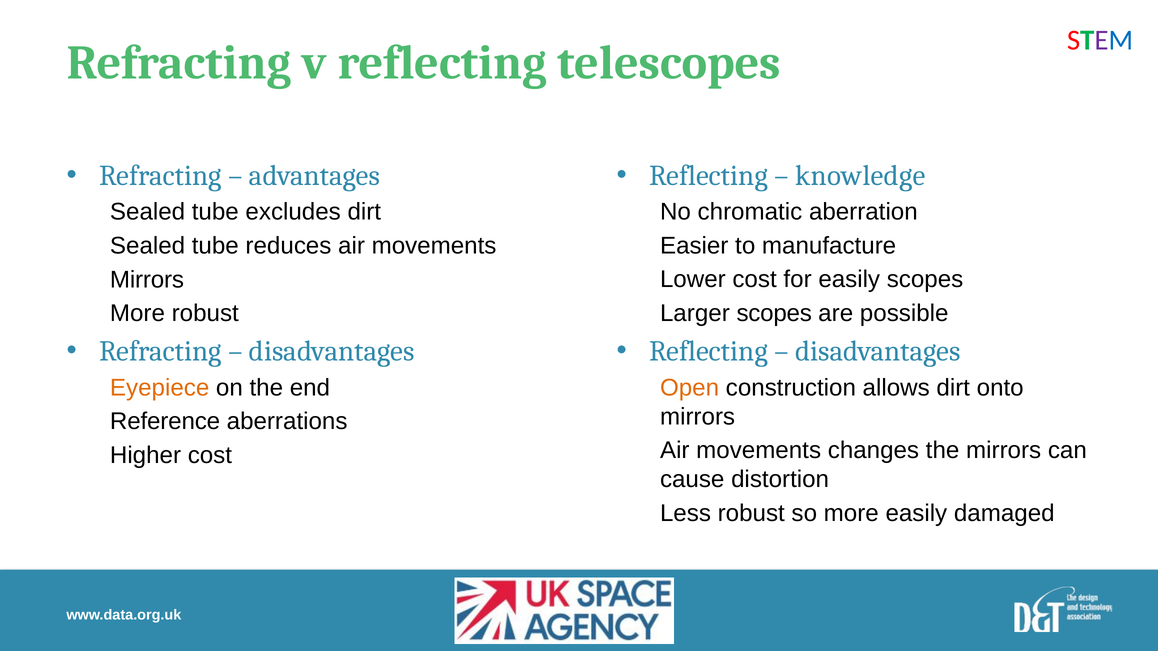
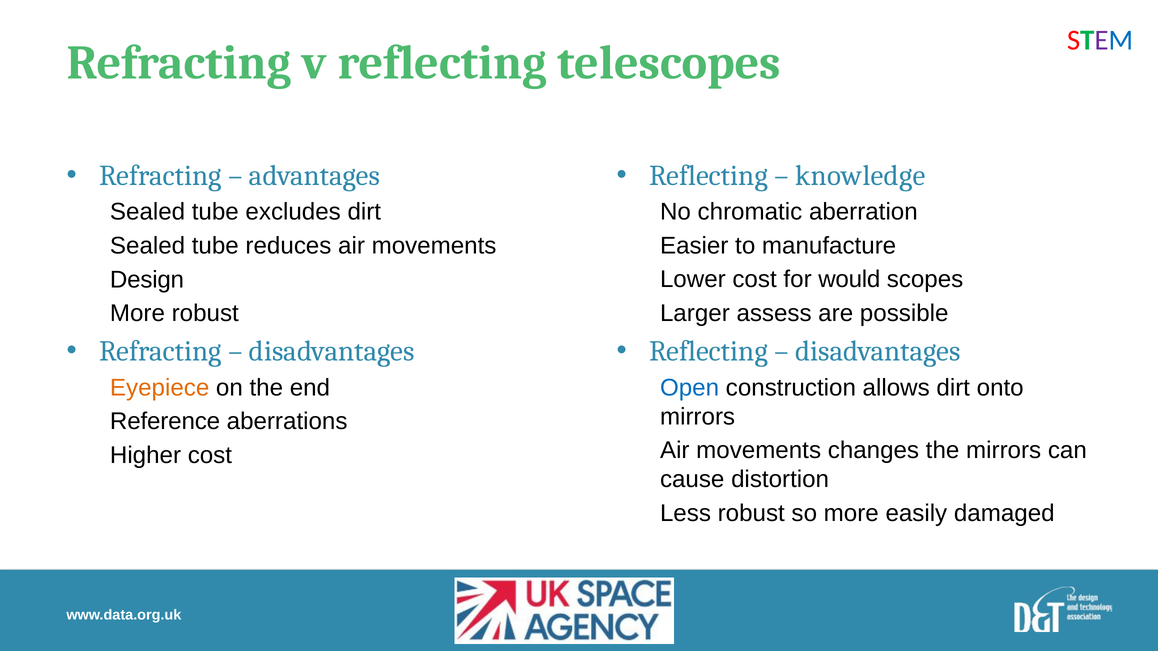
Mirrors: Mirrors -> Design (147, 280)
for easily: easily -> would (849, 280)
Larger scopes: scopes -> assess (774, 314)
Open colour: orange -> blue (690, 388)
